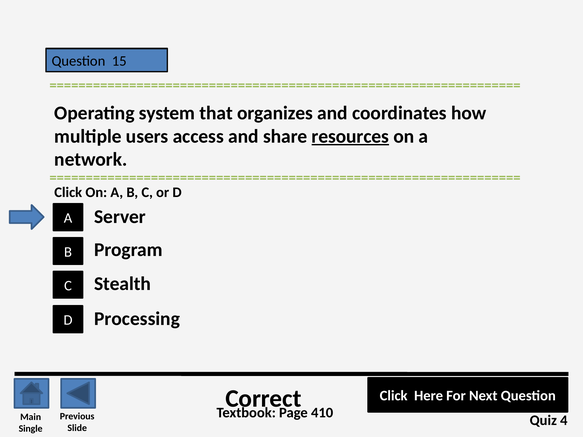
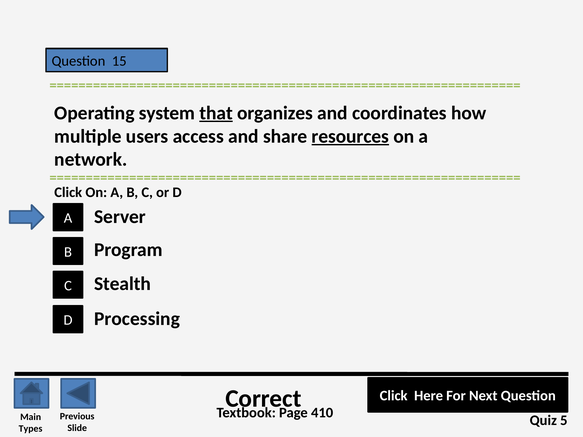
that underline: none -> present (216, 113)
4: 4 -> 5 (564, 421)
Single: Single -> Types (31, 429)
